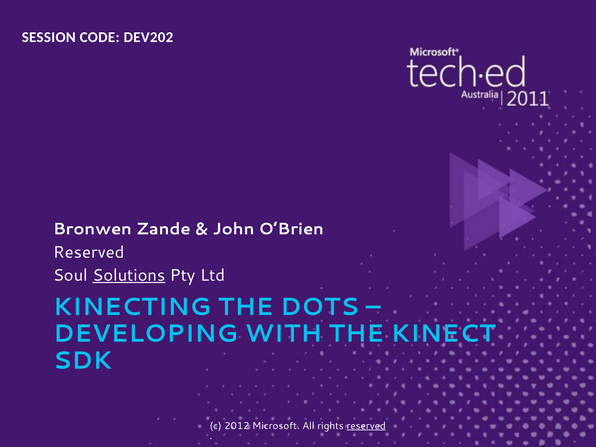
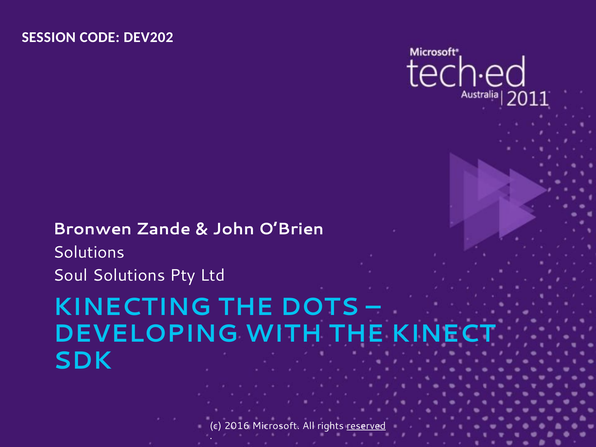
Reserved: Reserved -> Solutions (89, 252)
Solutions underline: present -> none (129, 275)
2012: 2012 -> 2016 (237, 426)
